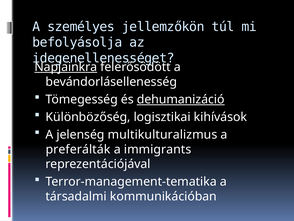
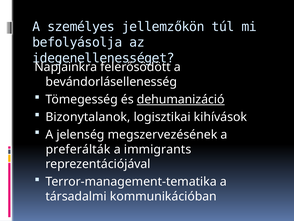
Napjainkra underline: present -> none (66, 67)
Különbözőség: Különbözőség -> Bizonytalanok (88, 117)
multikulturalizmus: multikulturalizmus -> megszervezésének (163, 134)
